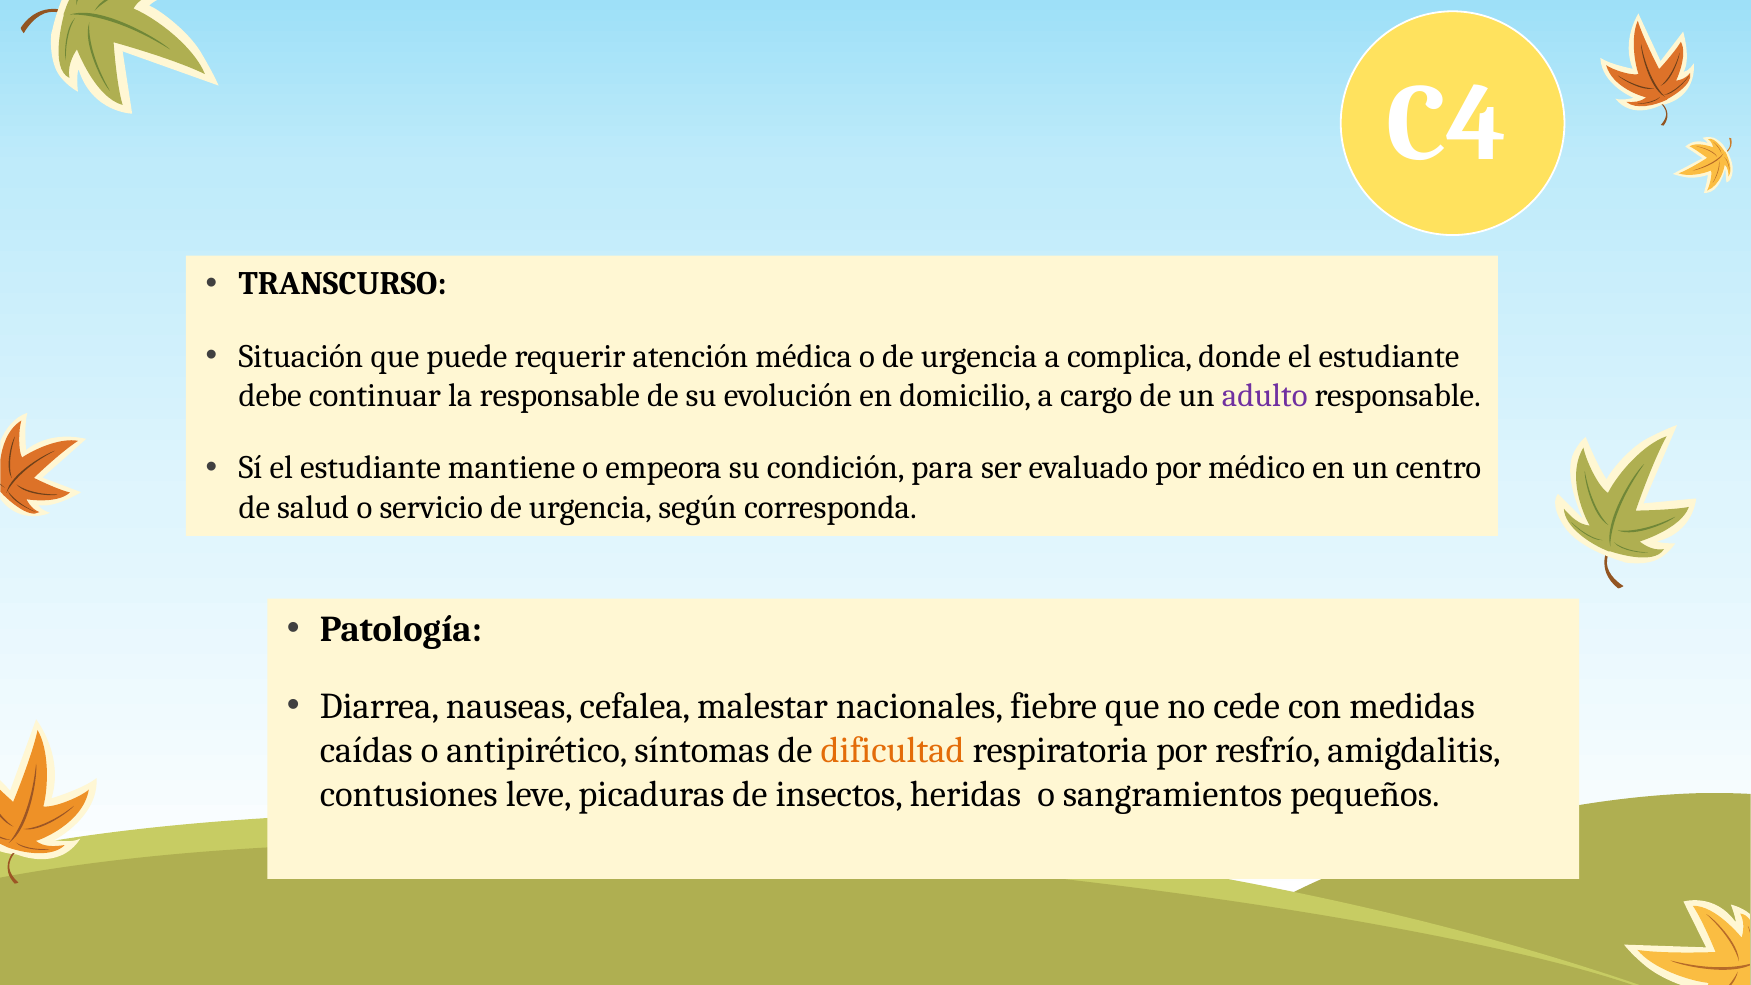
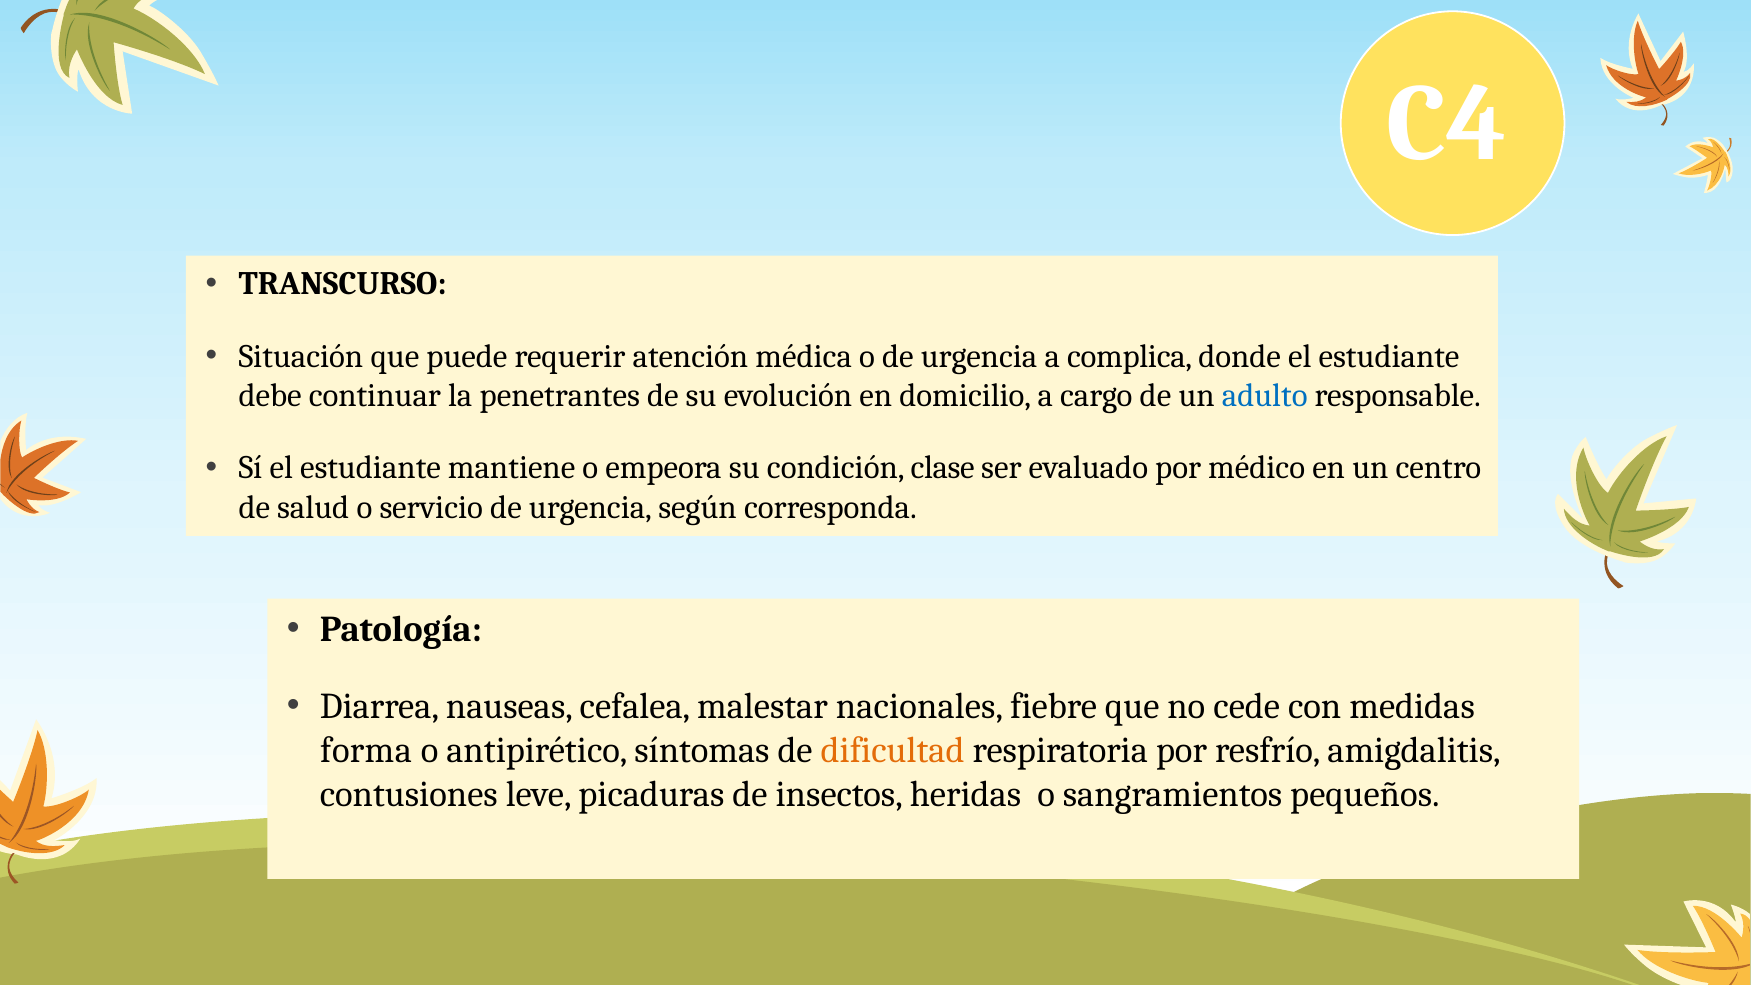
la responsable: responsable -> penetrantes (560, 396)
adulto colour: purple -> blue (1265, 396)
para: para -> clase (943, 468)
caídas: caídas -> forma (366, 750)
